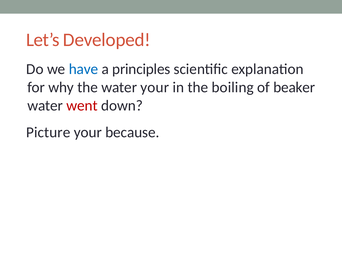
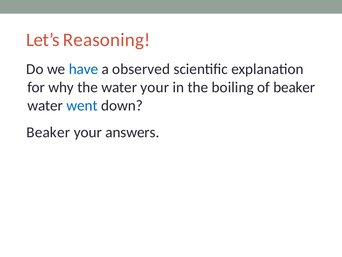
Developed: Developed -> Reasoning (107, 40)
principles: principles -> observed (141, 69)
went colour: red -> blue (82, 105)
Picture: Picture -> Beaker (48, 132)
because: because -> answers (132, 132)
